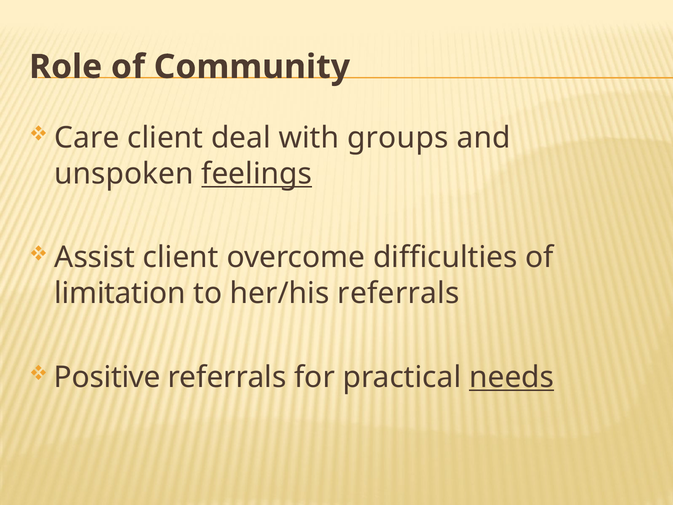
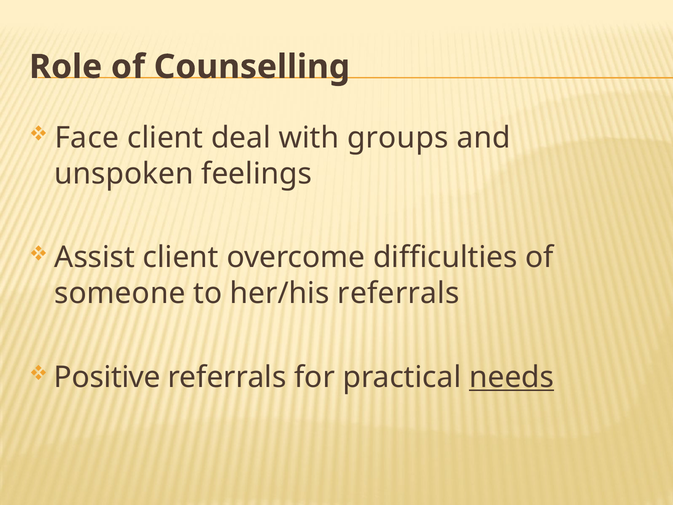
Community: Community -> Counselling (252, 67)
Care: Care -> Face (87, 138)
feelings underline: present -> none (257, 174)
limitation: limitation -> someone (120, 293)
